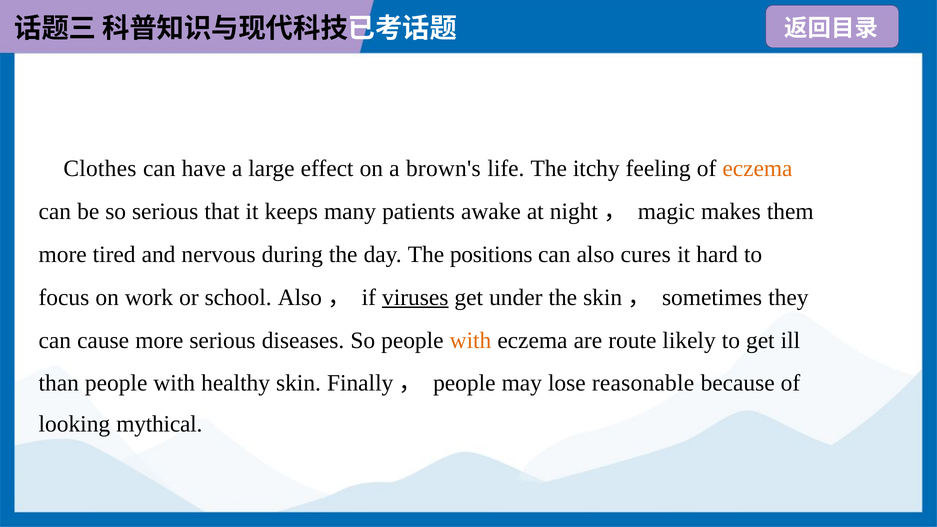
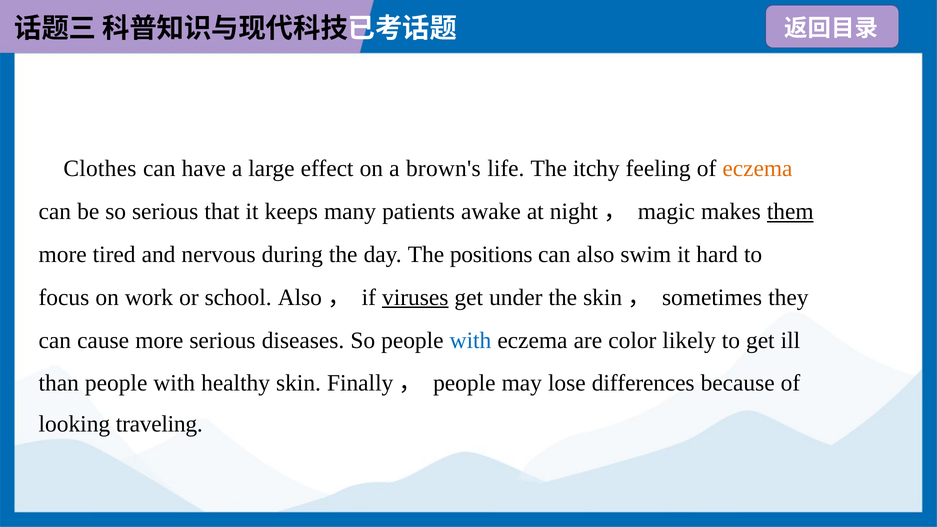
them underline: none -> present (790, 212)
cures: cures -> swim (646, 254)
with colour: orange -> blue (471, 340)
route: route -> color (632, 340)
reasonable: reasonable -> differences (643, 383)
mythical: mythical -> traveling (159, 424)
